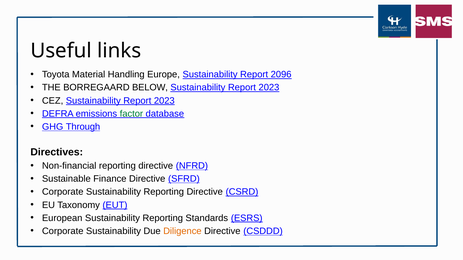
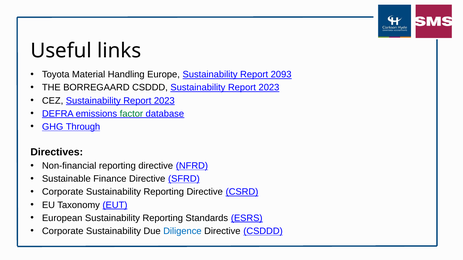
2096: 2096 -> 2093 (281, 75)
BORREGAARD BELOW: BELOW -> CSDDD (150, 88)
Diligence colour: orange -> blue (182, 231)
